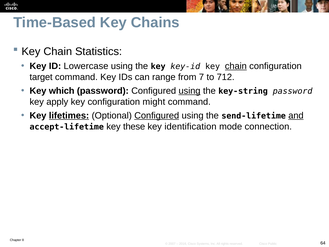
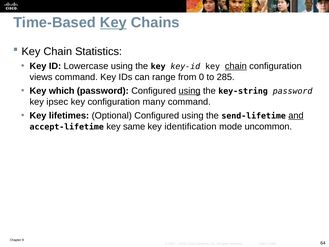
Key underline: none -> present (113, 23)
target: target -> views (41, 77)
7: 7 -> 0 (201, 77)
712: 712 -> 285 (226, 77)
apply: apply -> ipsec (57, 102)
might: might -> many (154, 102)
lifetimes underline: present -> none (69, 115)
Configured underline: present -> none (157, 115)
these: these -> same (134, 126)
connection: connection -> uncommon (268, 126)
